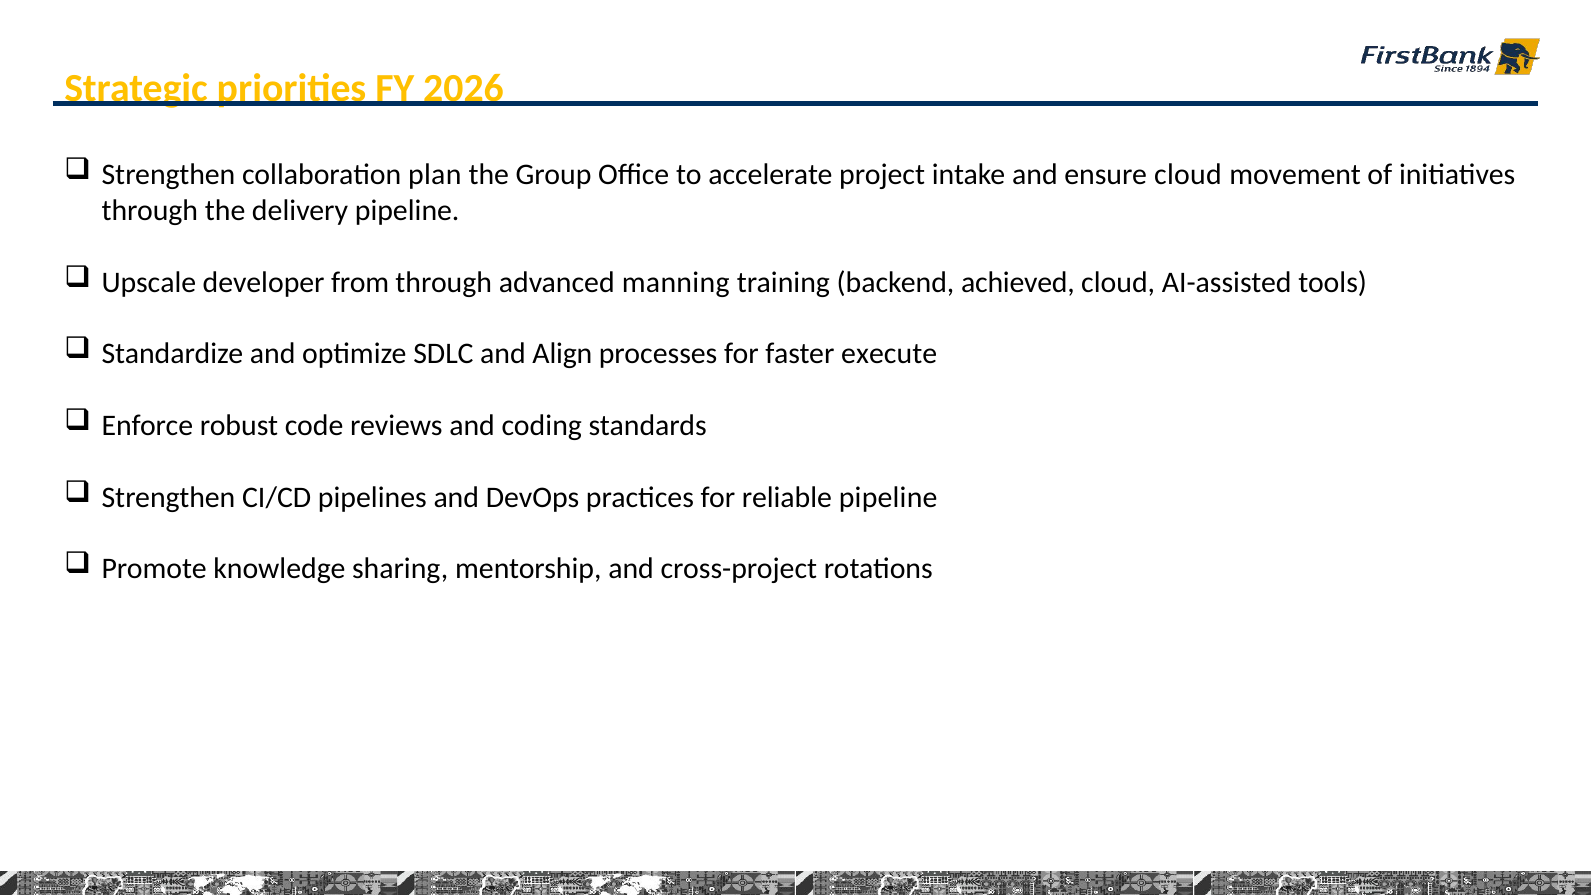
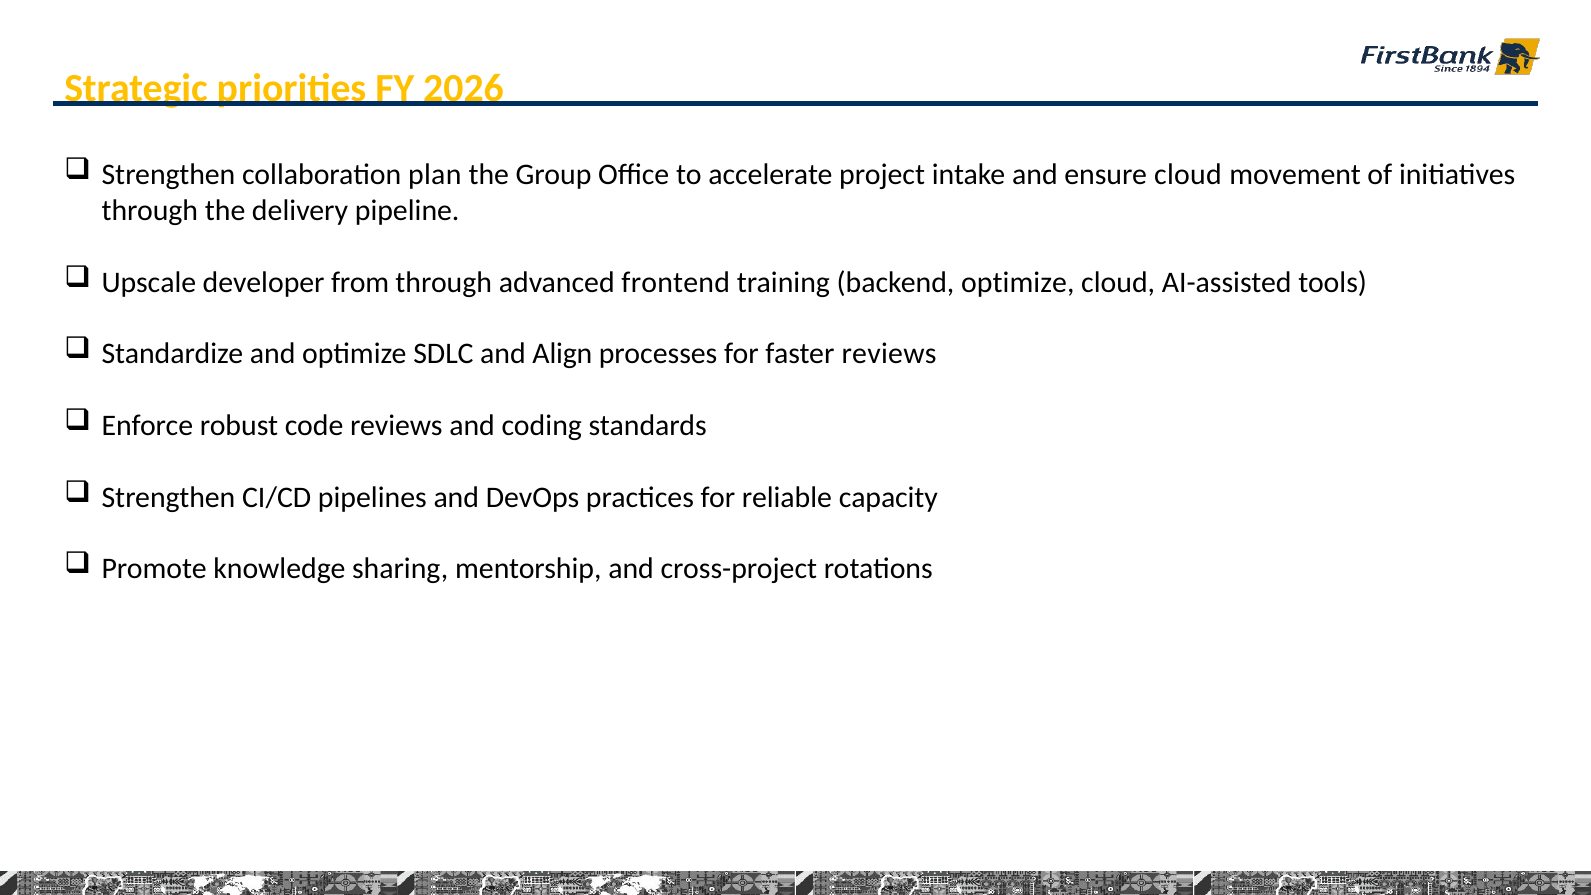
manning: manning -> frontend (676, 282)
backend achieved: achieved -> optimize (1018, 282)
faster execute: execute -> reviews (889, 354)
reliable pipeline: pipeline -> capacity (888, 497)
